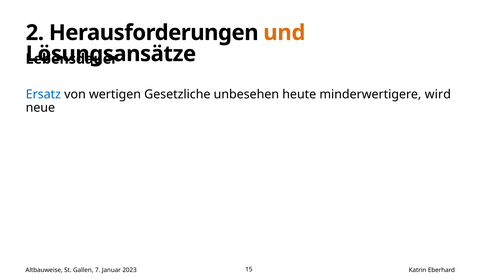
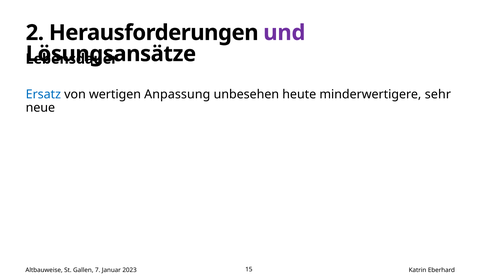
und colour: orange -> purple (284, 33)
Gesetzliche: Gesetzliche -> Anpassung (177, 94)
wird: wird -> sehr (438, 94)
